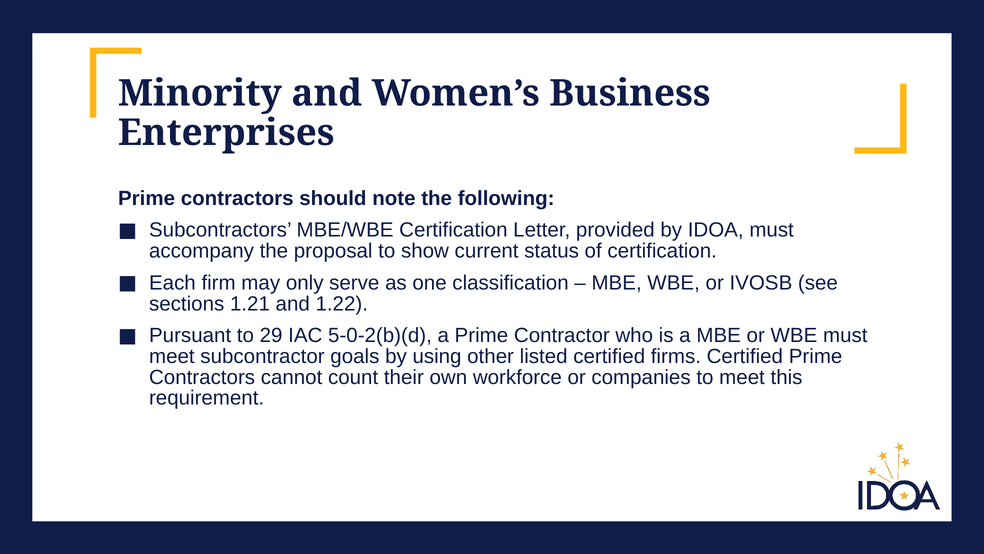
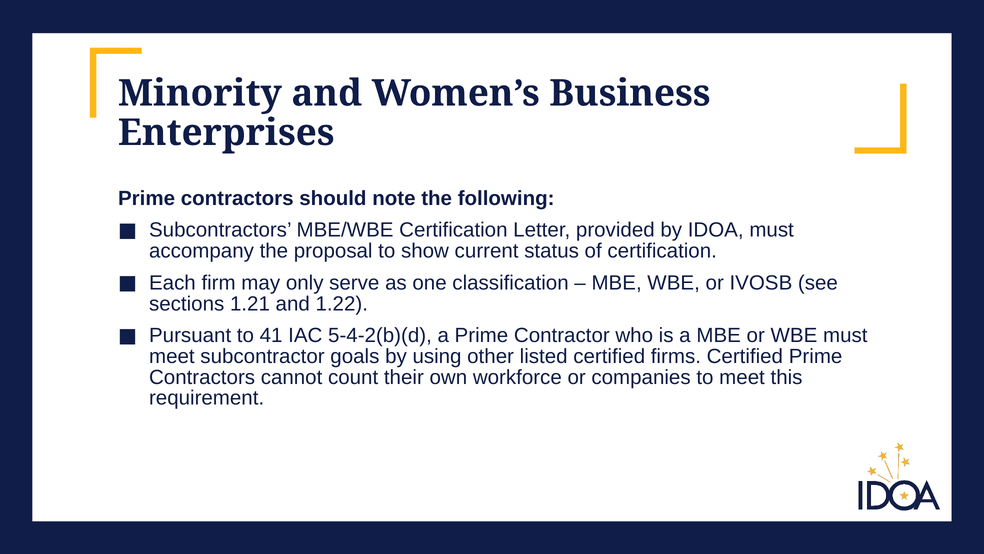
29: 29 -> 41 (271, 335)
5-0-2(b)(d: 5-0-2(b)(d -> 5-4-2(b)(d (380, 335)
